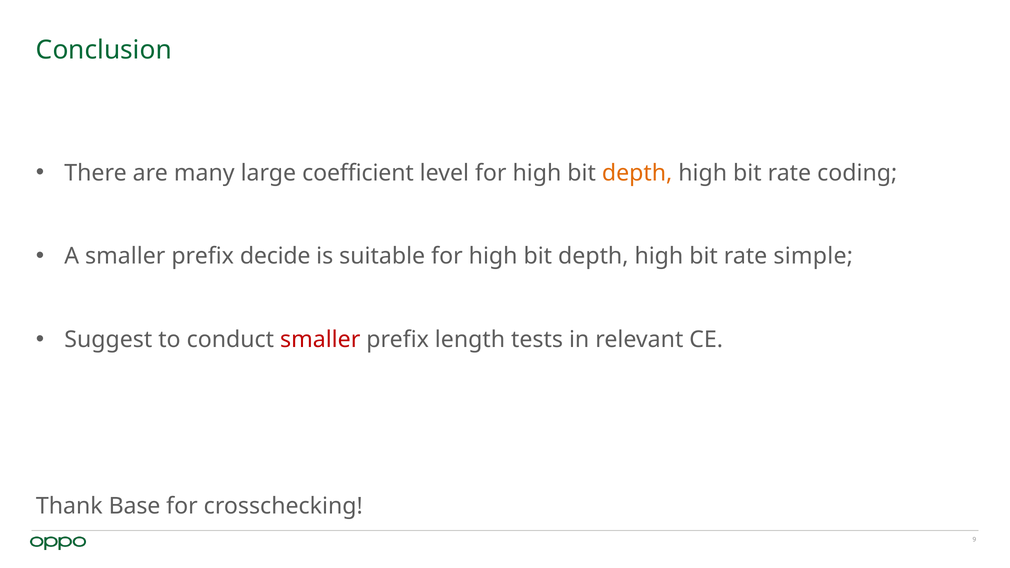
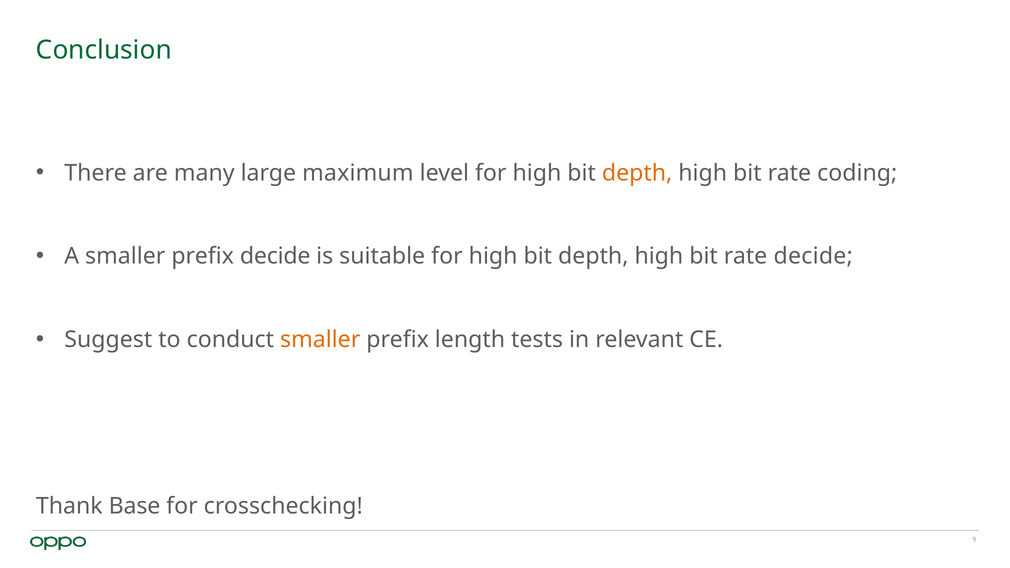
coefficient: coefficient -> maximum (358, 173)
rate simple: simple -> decide (813, 256)
smaller colour: red -> orange (320, 340)
